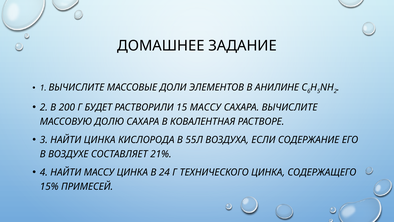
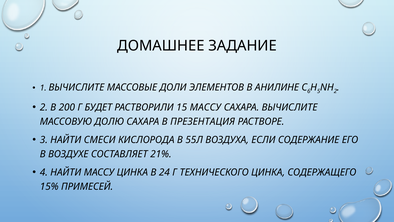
КОВАЛЕНТНАЯ: КОВАЛЕНТНАЯ -> ПРЕЗЕНТАЦИЯ (203, 121)
НАЙТИ ЦИНКА: ЦИНКА -> СМЕСИ (100, 140)
